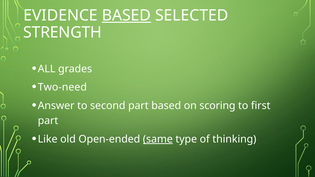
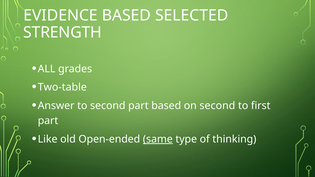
BASED underline: present -> none (126, 15)
Two-need: Two-need -> Two-table (62, 87)
on scoring: scoring -> second (217, 106)
